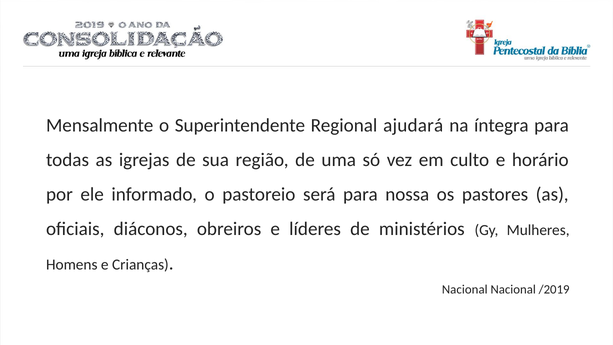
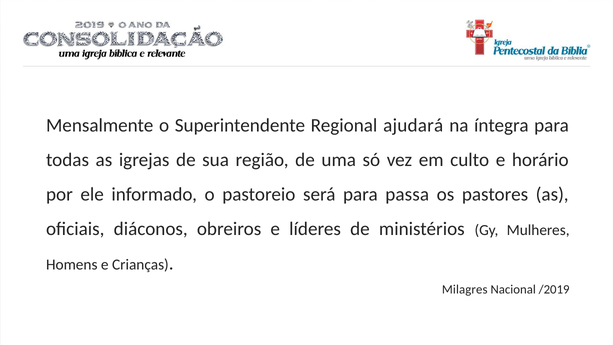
nossa: nossa -> passa (407, 194)
Nacional: Nacional -> Milagres (465, 290)
